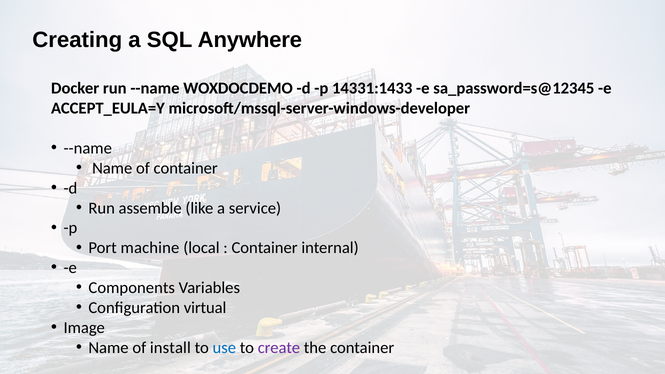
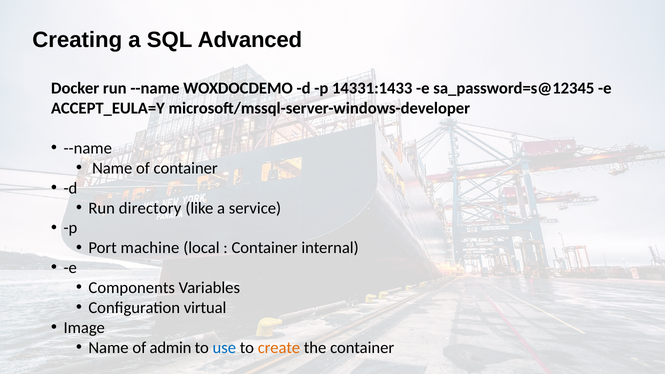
Anywhere: Anywhere -> Advanced (250, 40)
assemble: assemble -> directory (150, 208)
install: install -> admin (171, 348)
create colour: purple -> orange (279, 348)
